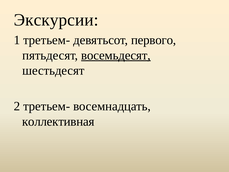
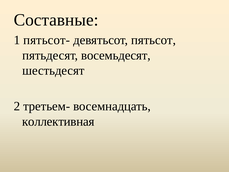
Экскурсии: Экскурсии -> Составные (56, 20)
1 третьем-: третьем- -> пятьсот- (47, 40)
первого: первого -> пятьсот (153, 40)
восемьдесят underline: present -> none (116, 55)
